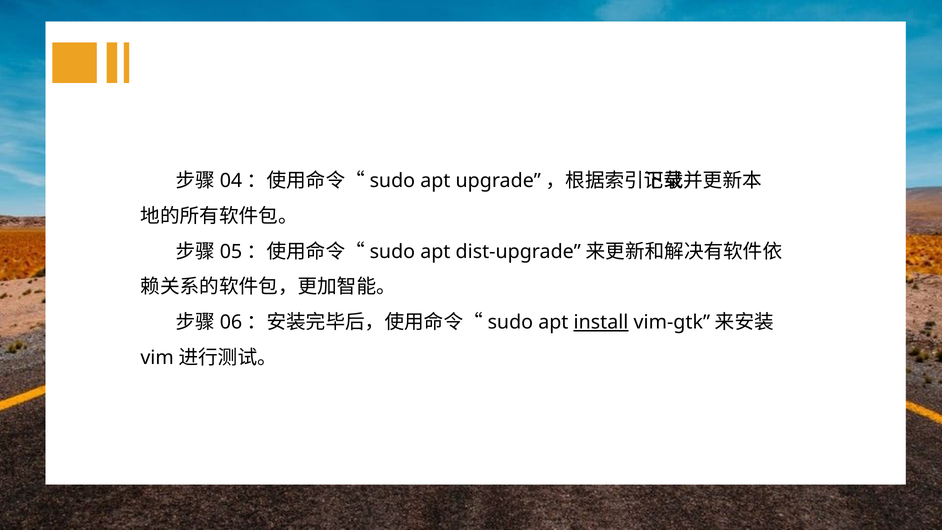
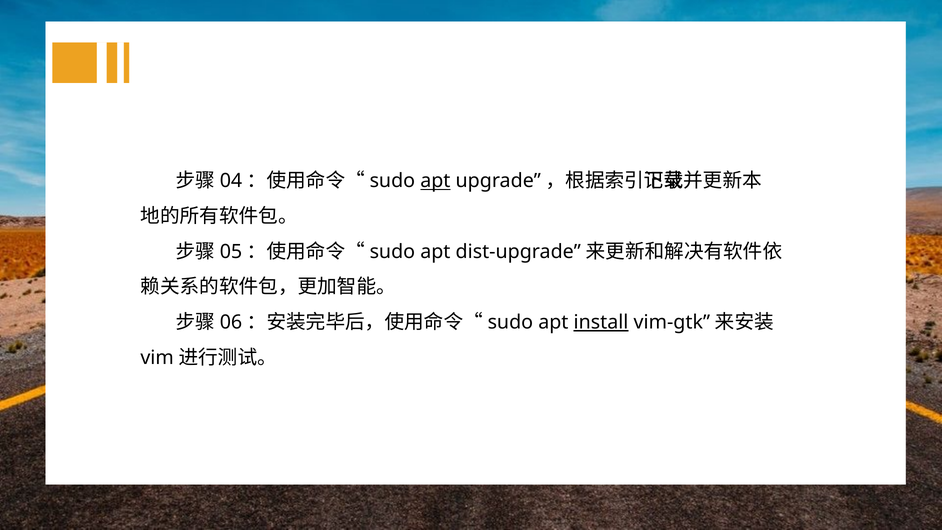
apt underline: none -> present (435, 181)
